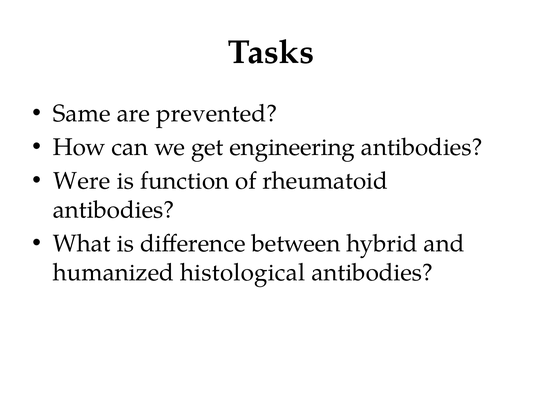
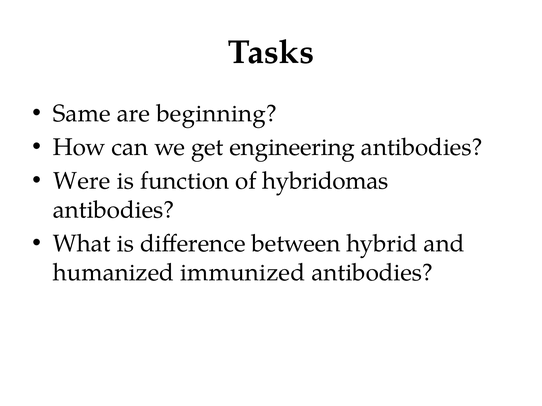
prevented: prevented -> beginning (217, 114)
rheumatoid: rheumatoid -> hybridomas (325, 181)
histological: histological -> immunized (243, 273)
